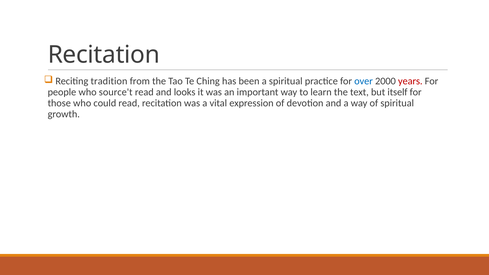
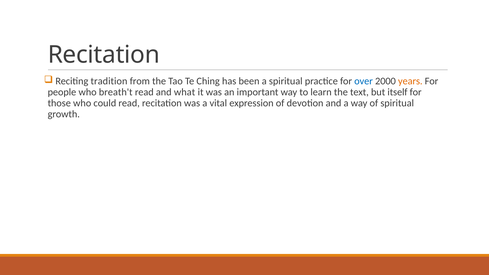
years colour: red -> orange (410, 81)
source't: source't -> breath't (116, 92)
looks: looks -> what (185, 92)
